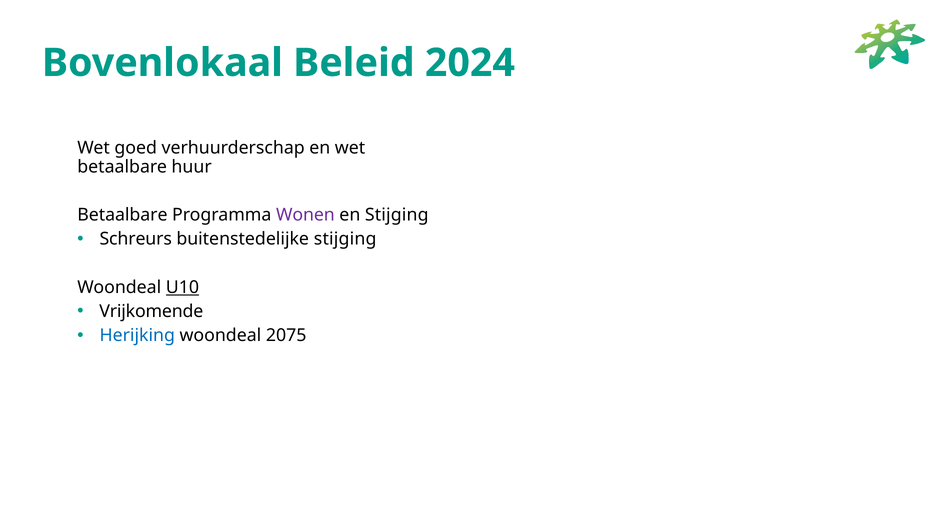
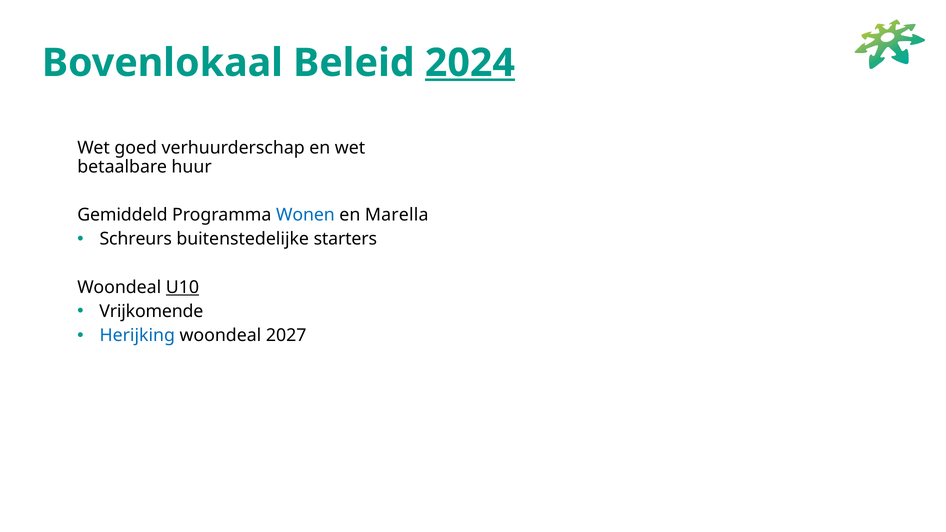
2024 underline: none -> present (470, 63)
Betaalbare: Betaalbare -> Gemiddeld (122, 215)
Wonen colour: purple -> blue (305, 215)
en Stijging: Stijging -> Marella (397, 215)
buitenstedelijke stijging: stijging -> starters (345, 239)
2075: 2075 -> 2027 (286, 335)
